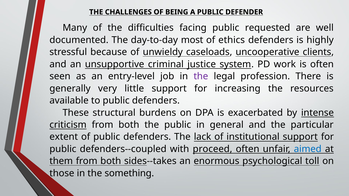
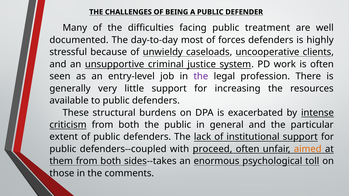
requested: requested -> treatment (268, 28)
ethics: ethics -> forces (232, 40)
aimed colour: blue -> orange (308, 149)
something: something -> comments (129, 173)
